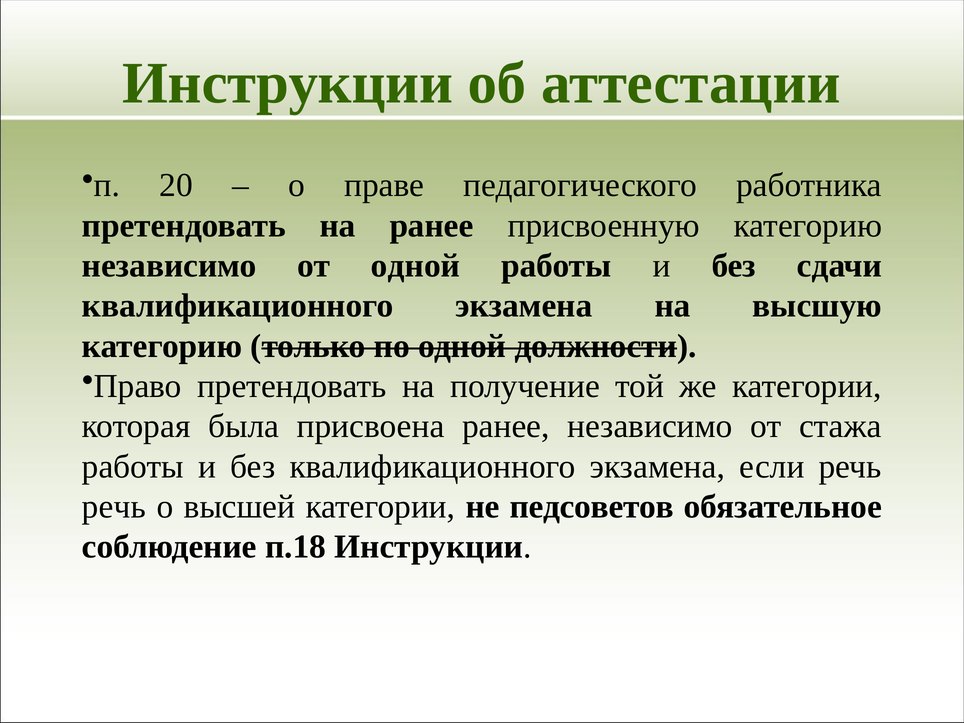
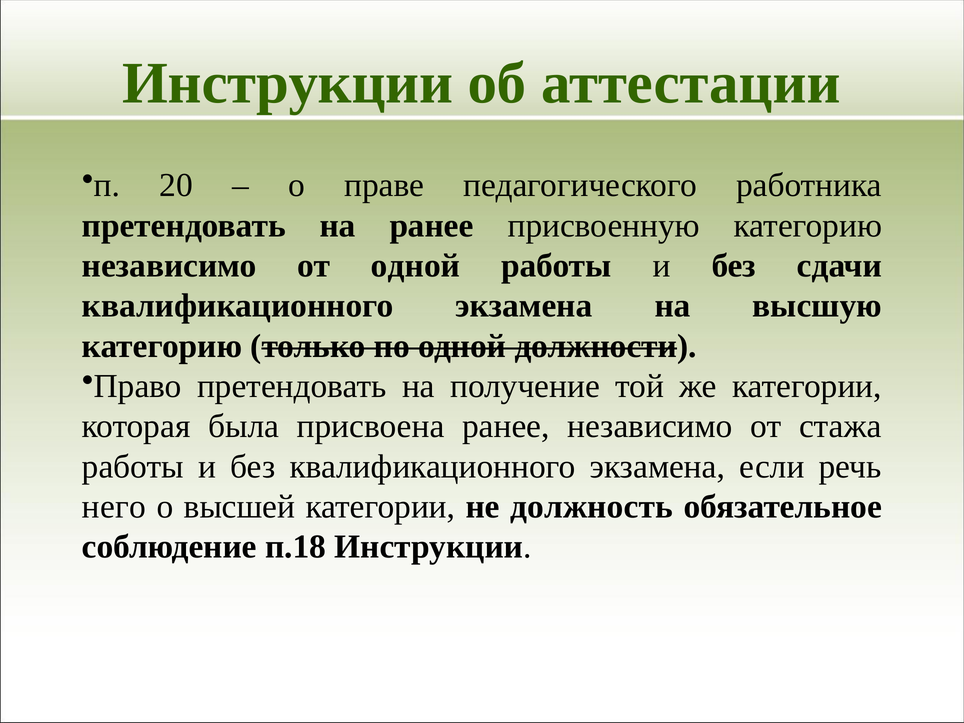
речь: речь -> него (114, 507)
педсоветов: педсоветов -> должность (592, 507)
